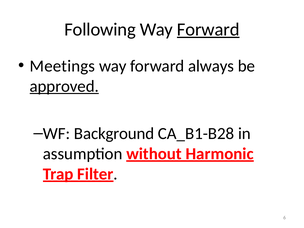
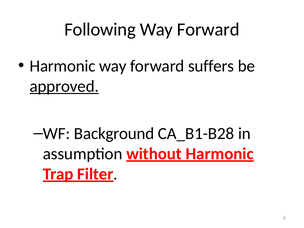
Forward underline: present -> none (208, 29)
Meetings: Meetings -> Harmonic (63, 66)
always: always -> suffers (211, 66)
